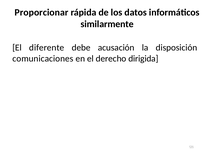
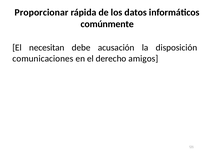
similarmente: similarmente -> comúnmente (107, 24)
diferente: diferente -> necesitan (47, 48)
dirigida: dirigida -> amigos (143, 59)
